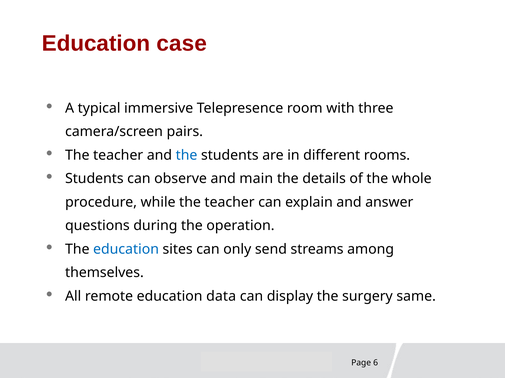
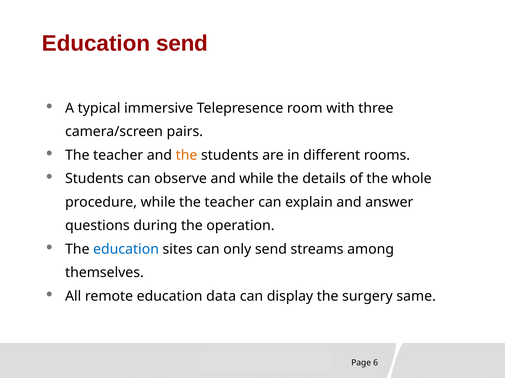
Education case: case -> send (182, 44)
the colour: blue -> orange (187, 155)
and main: main -> while (256, 179)
